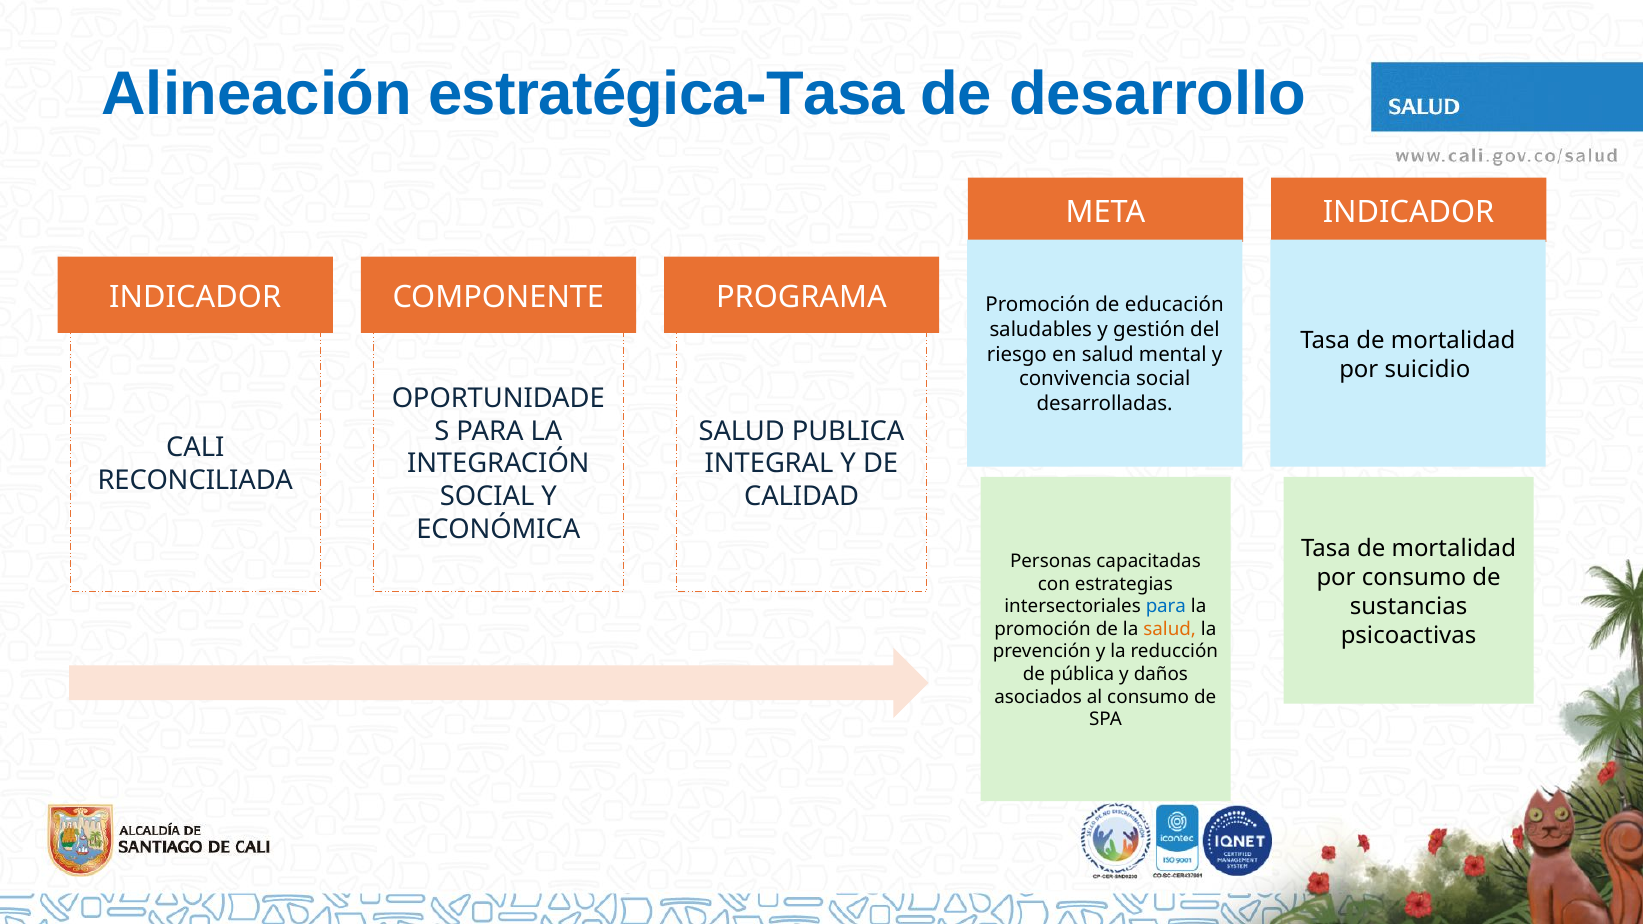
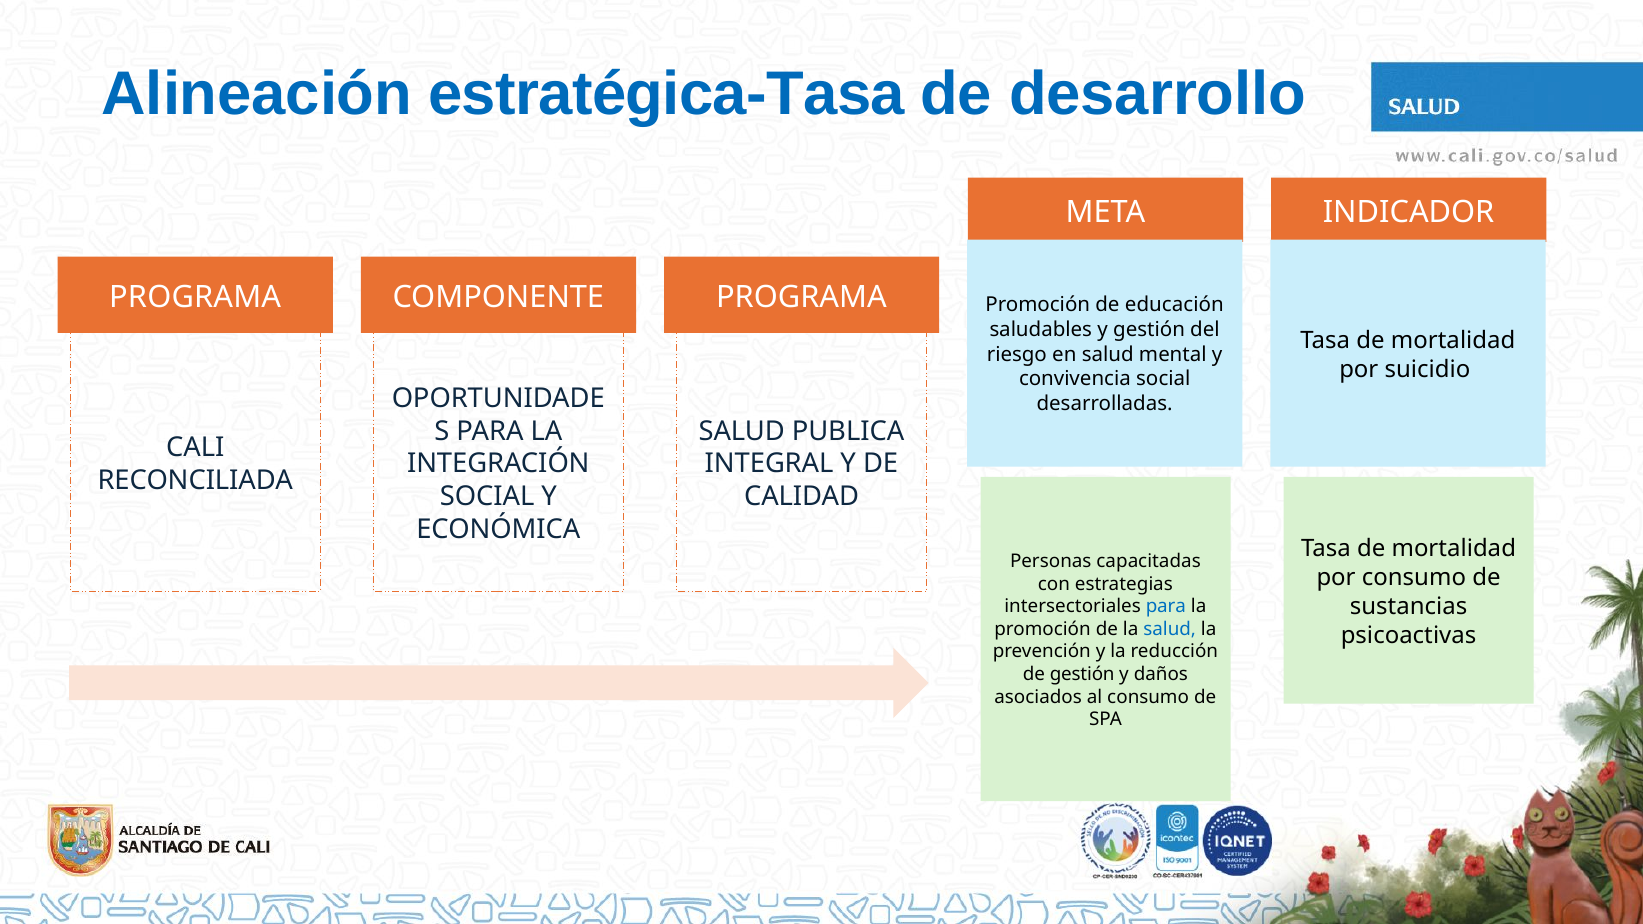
INDICADOR: INDICADOR -> PROGRAMA (195, 297)
salud colour: orange -> blue (1170, 629)
de pública: pública -> gestión (1082, 674)
